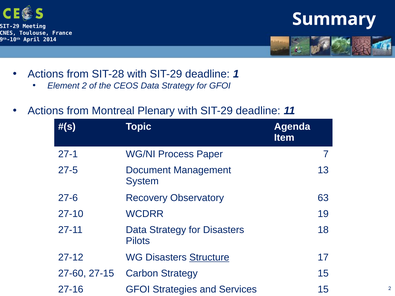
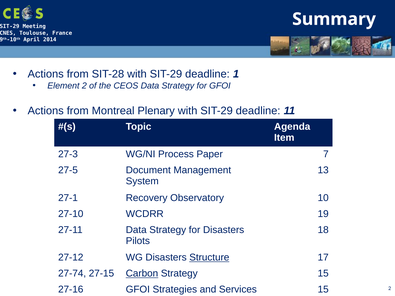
27-1: 27-1 -> 27-3 (68, 154)
27-6: 27-6 -> 27-1 (68, 198)
63: 63 -> 10 (323, 198)
27-60: 27-60 -> 27-74 (72, 274)
Carbon underline: none -> present (142, 274)
